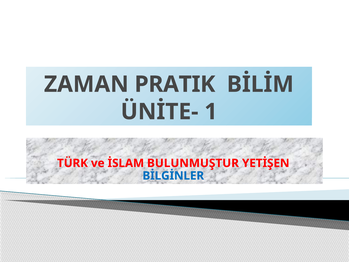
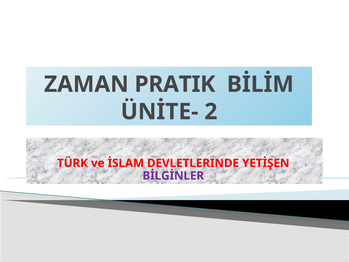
1: 1 -> 2 (211, 112)
BULUNMUŞTUR: BULUNMUŞTUR -> DEVLETLERINDE (193, 163)
BİLGİNLER colour: blue -> purple (173, 176)
